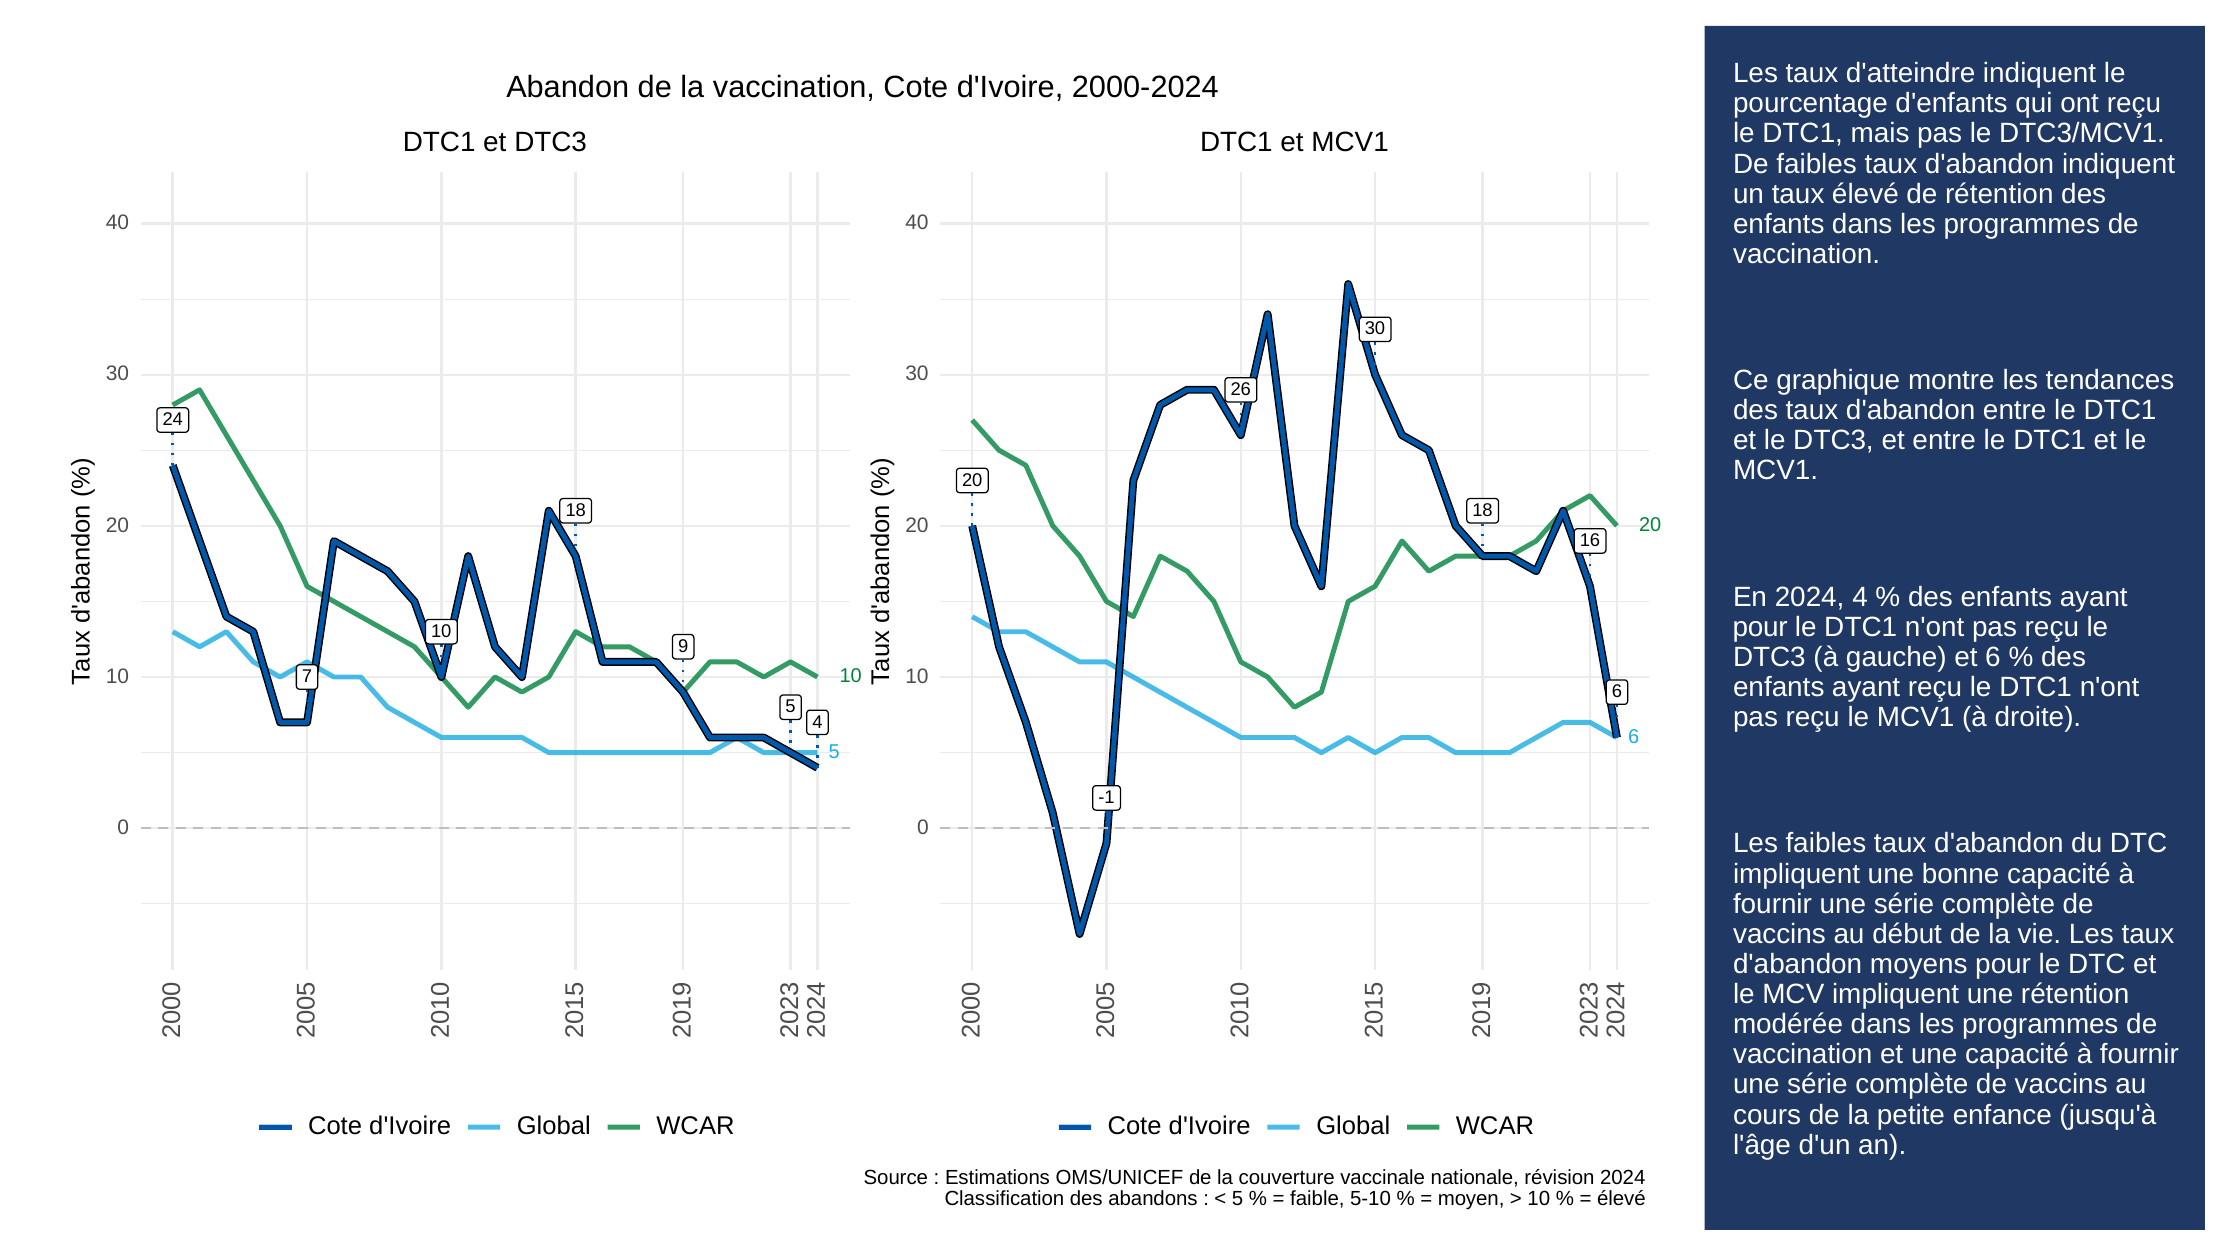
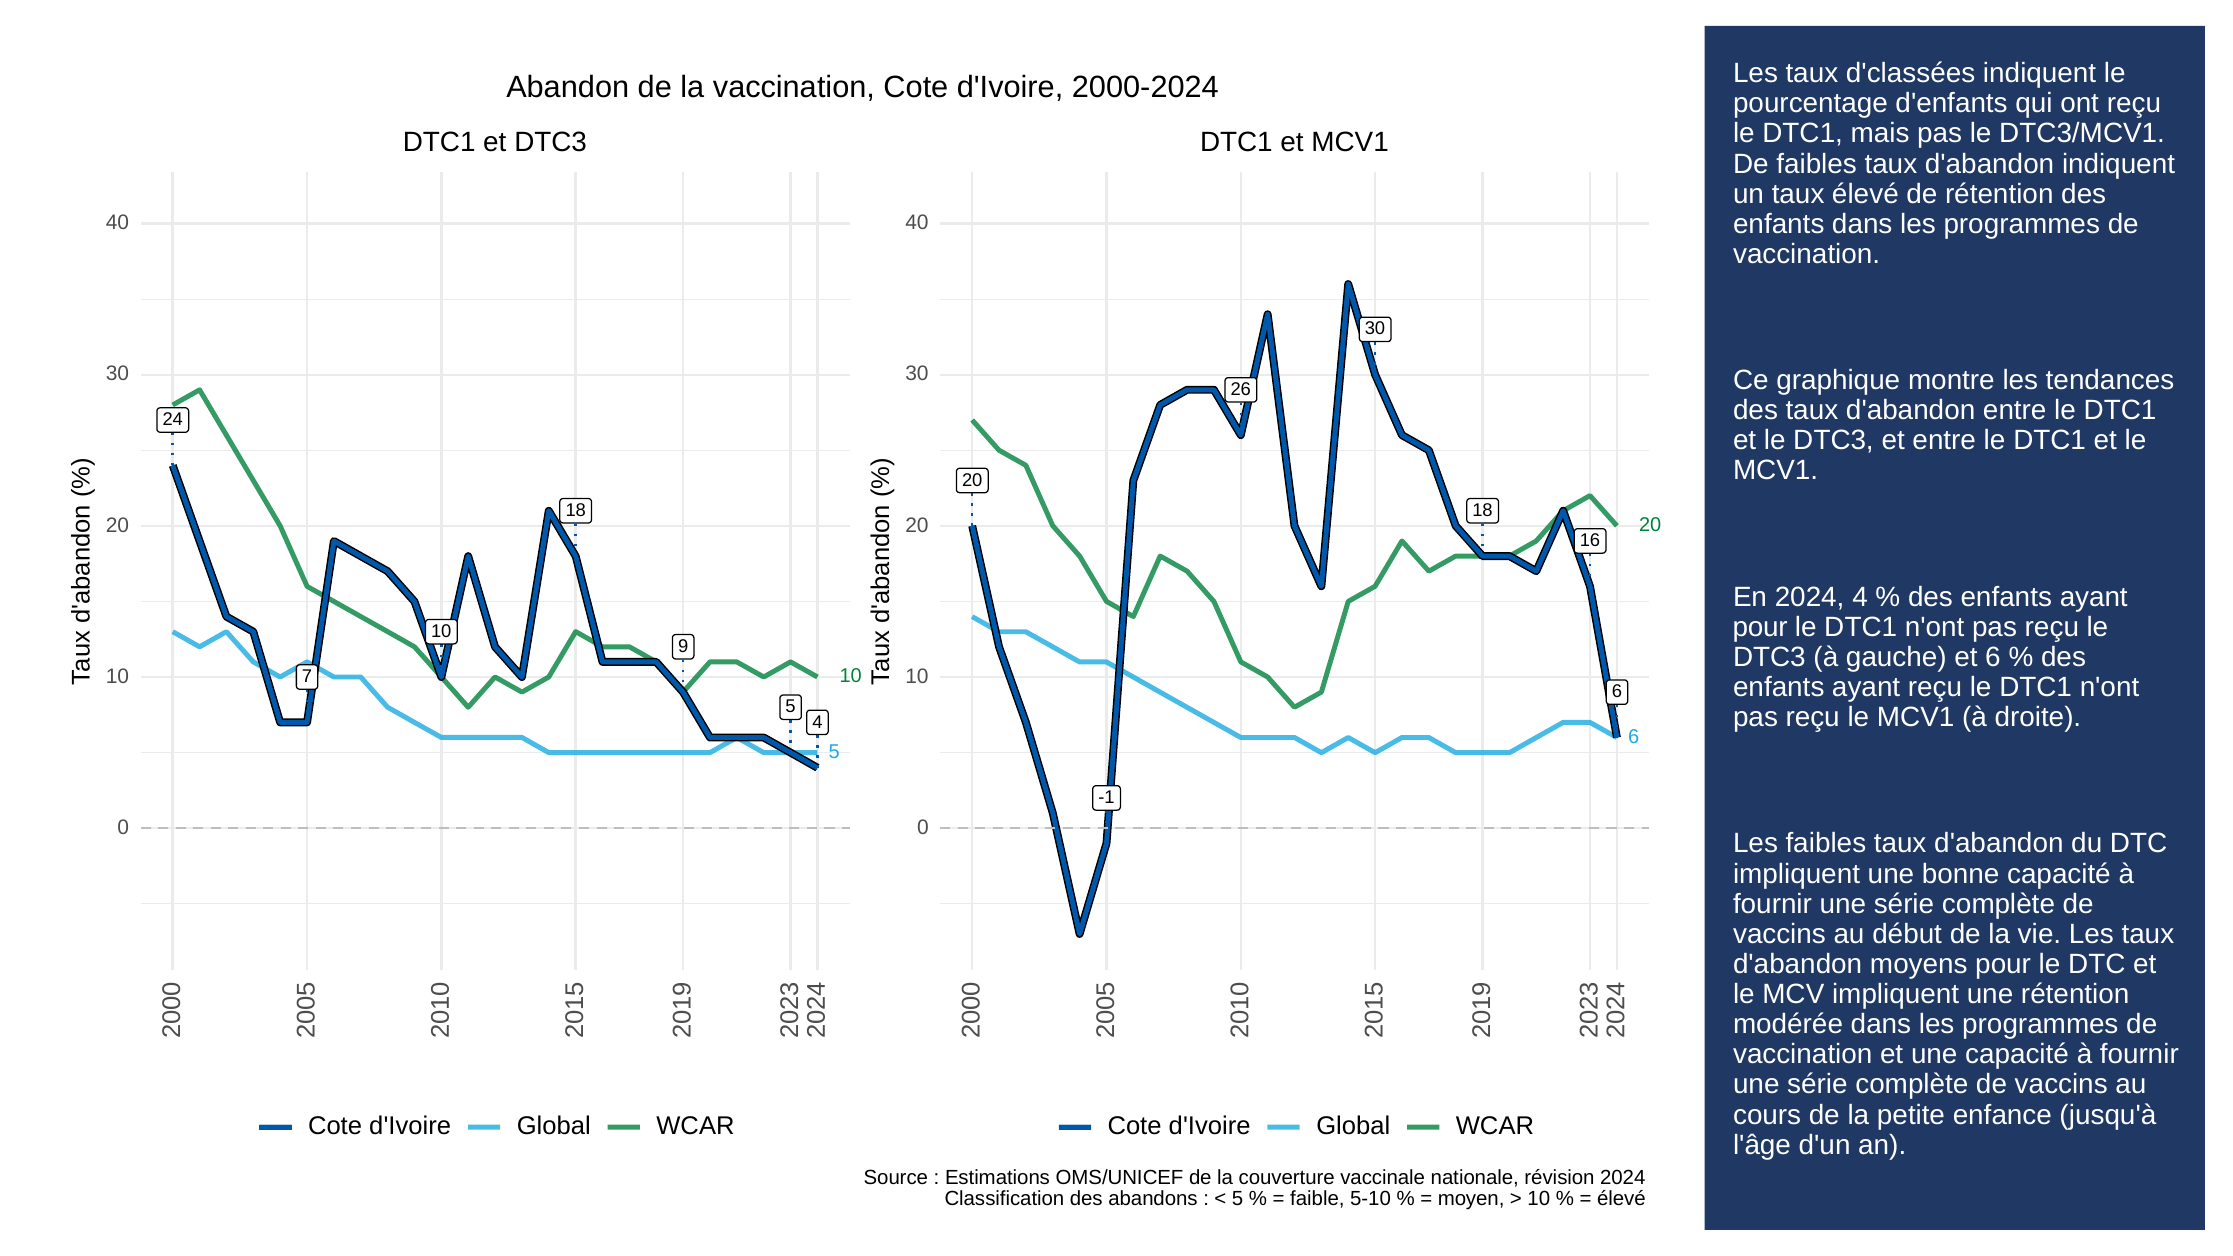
d'atteindre: d'atteindre -> d'classées (1911, 73)
